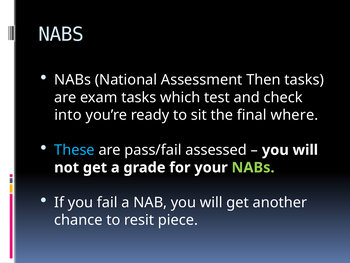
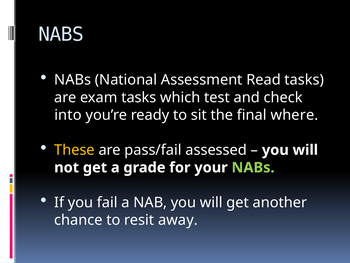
Then: Then -> Read (264, 80)
These colour: light blue -> yellow (74, 150)
piece: piece -> away (178, 220)
